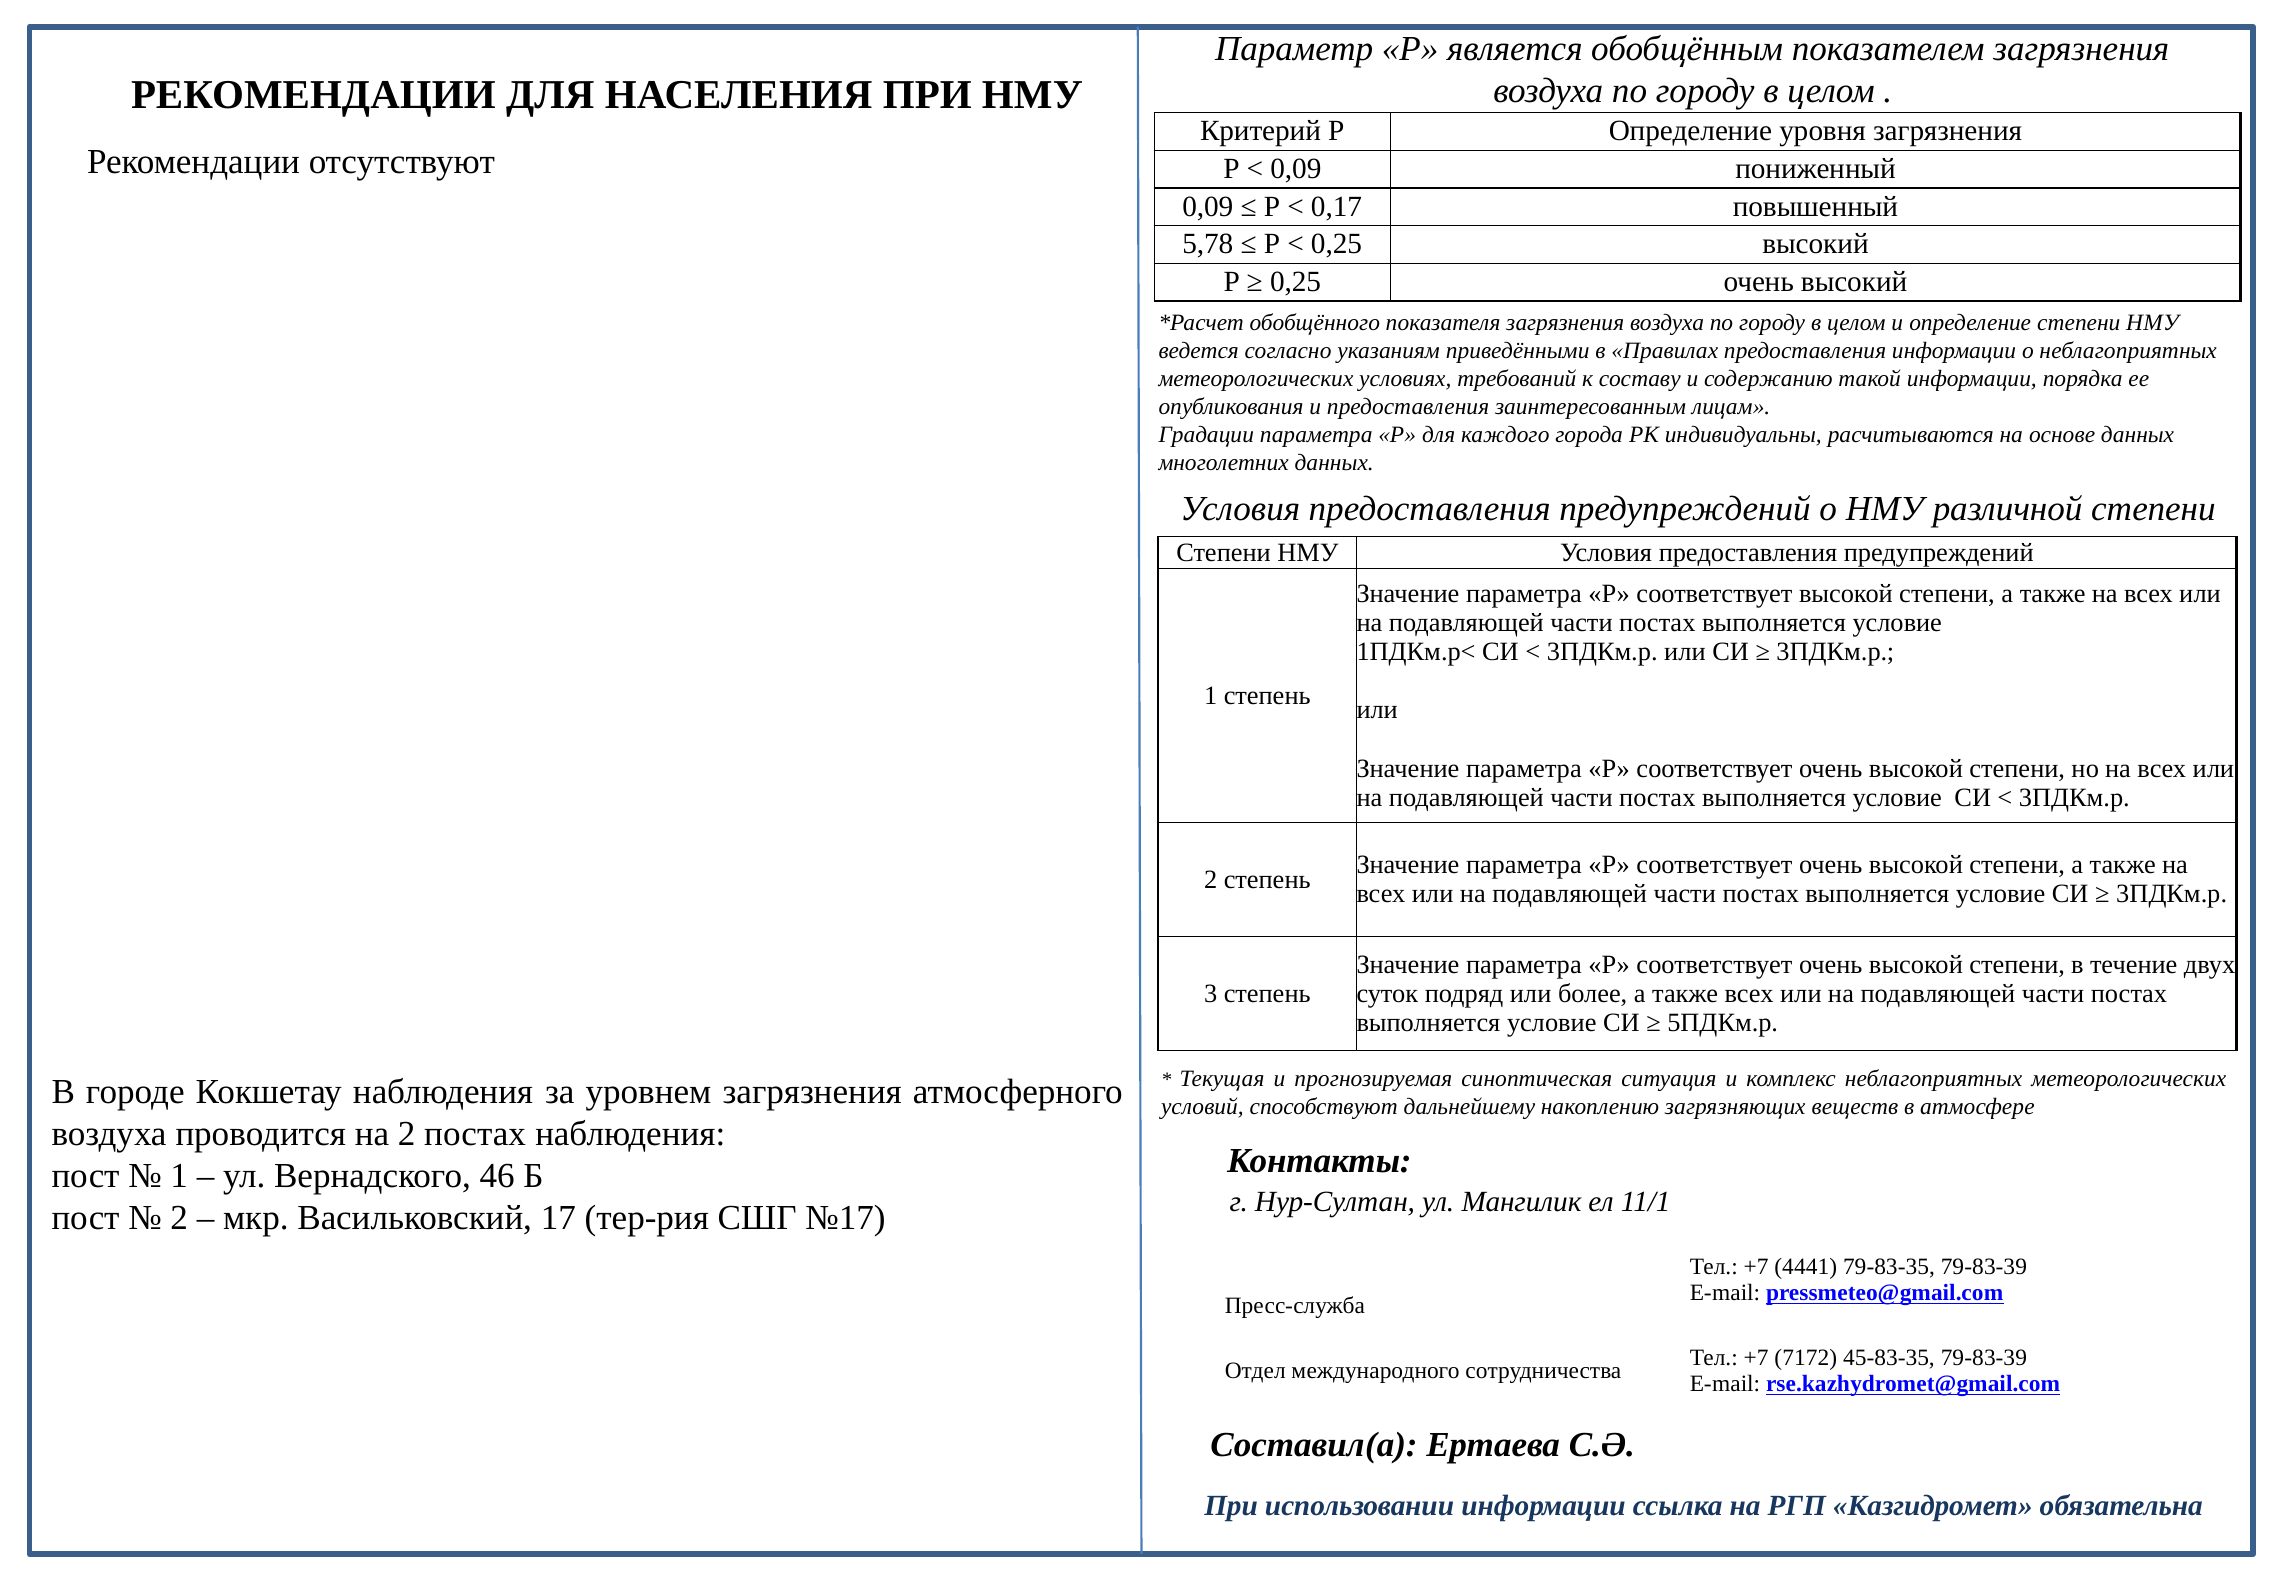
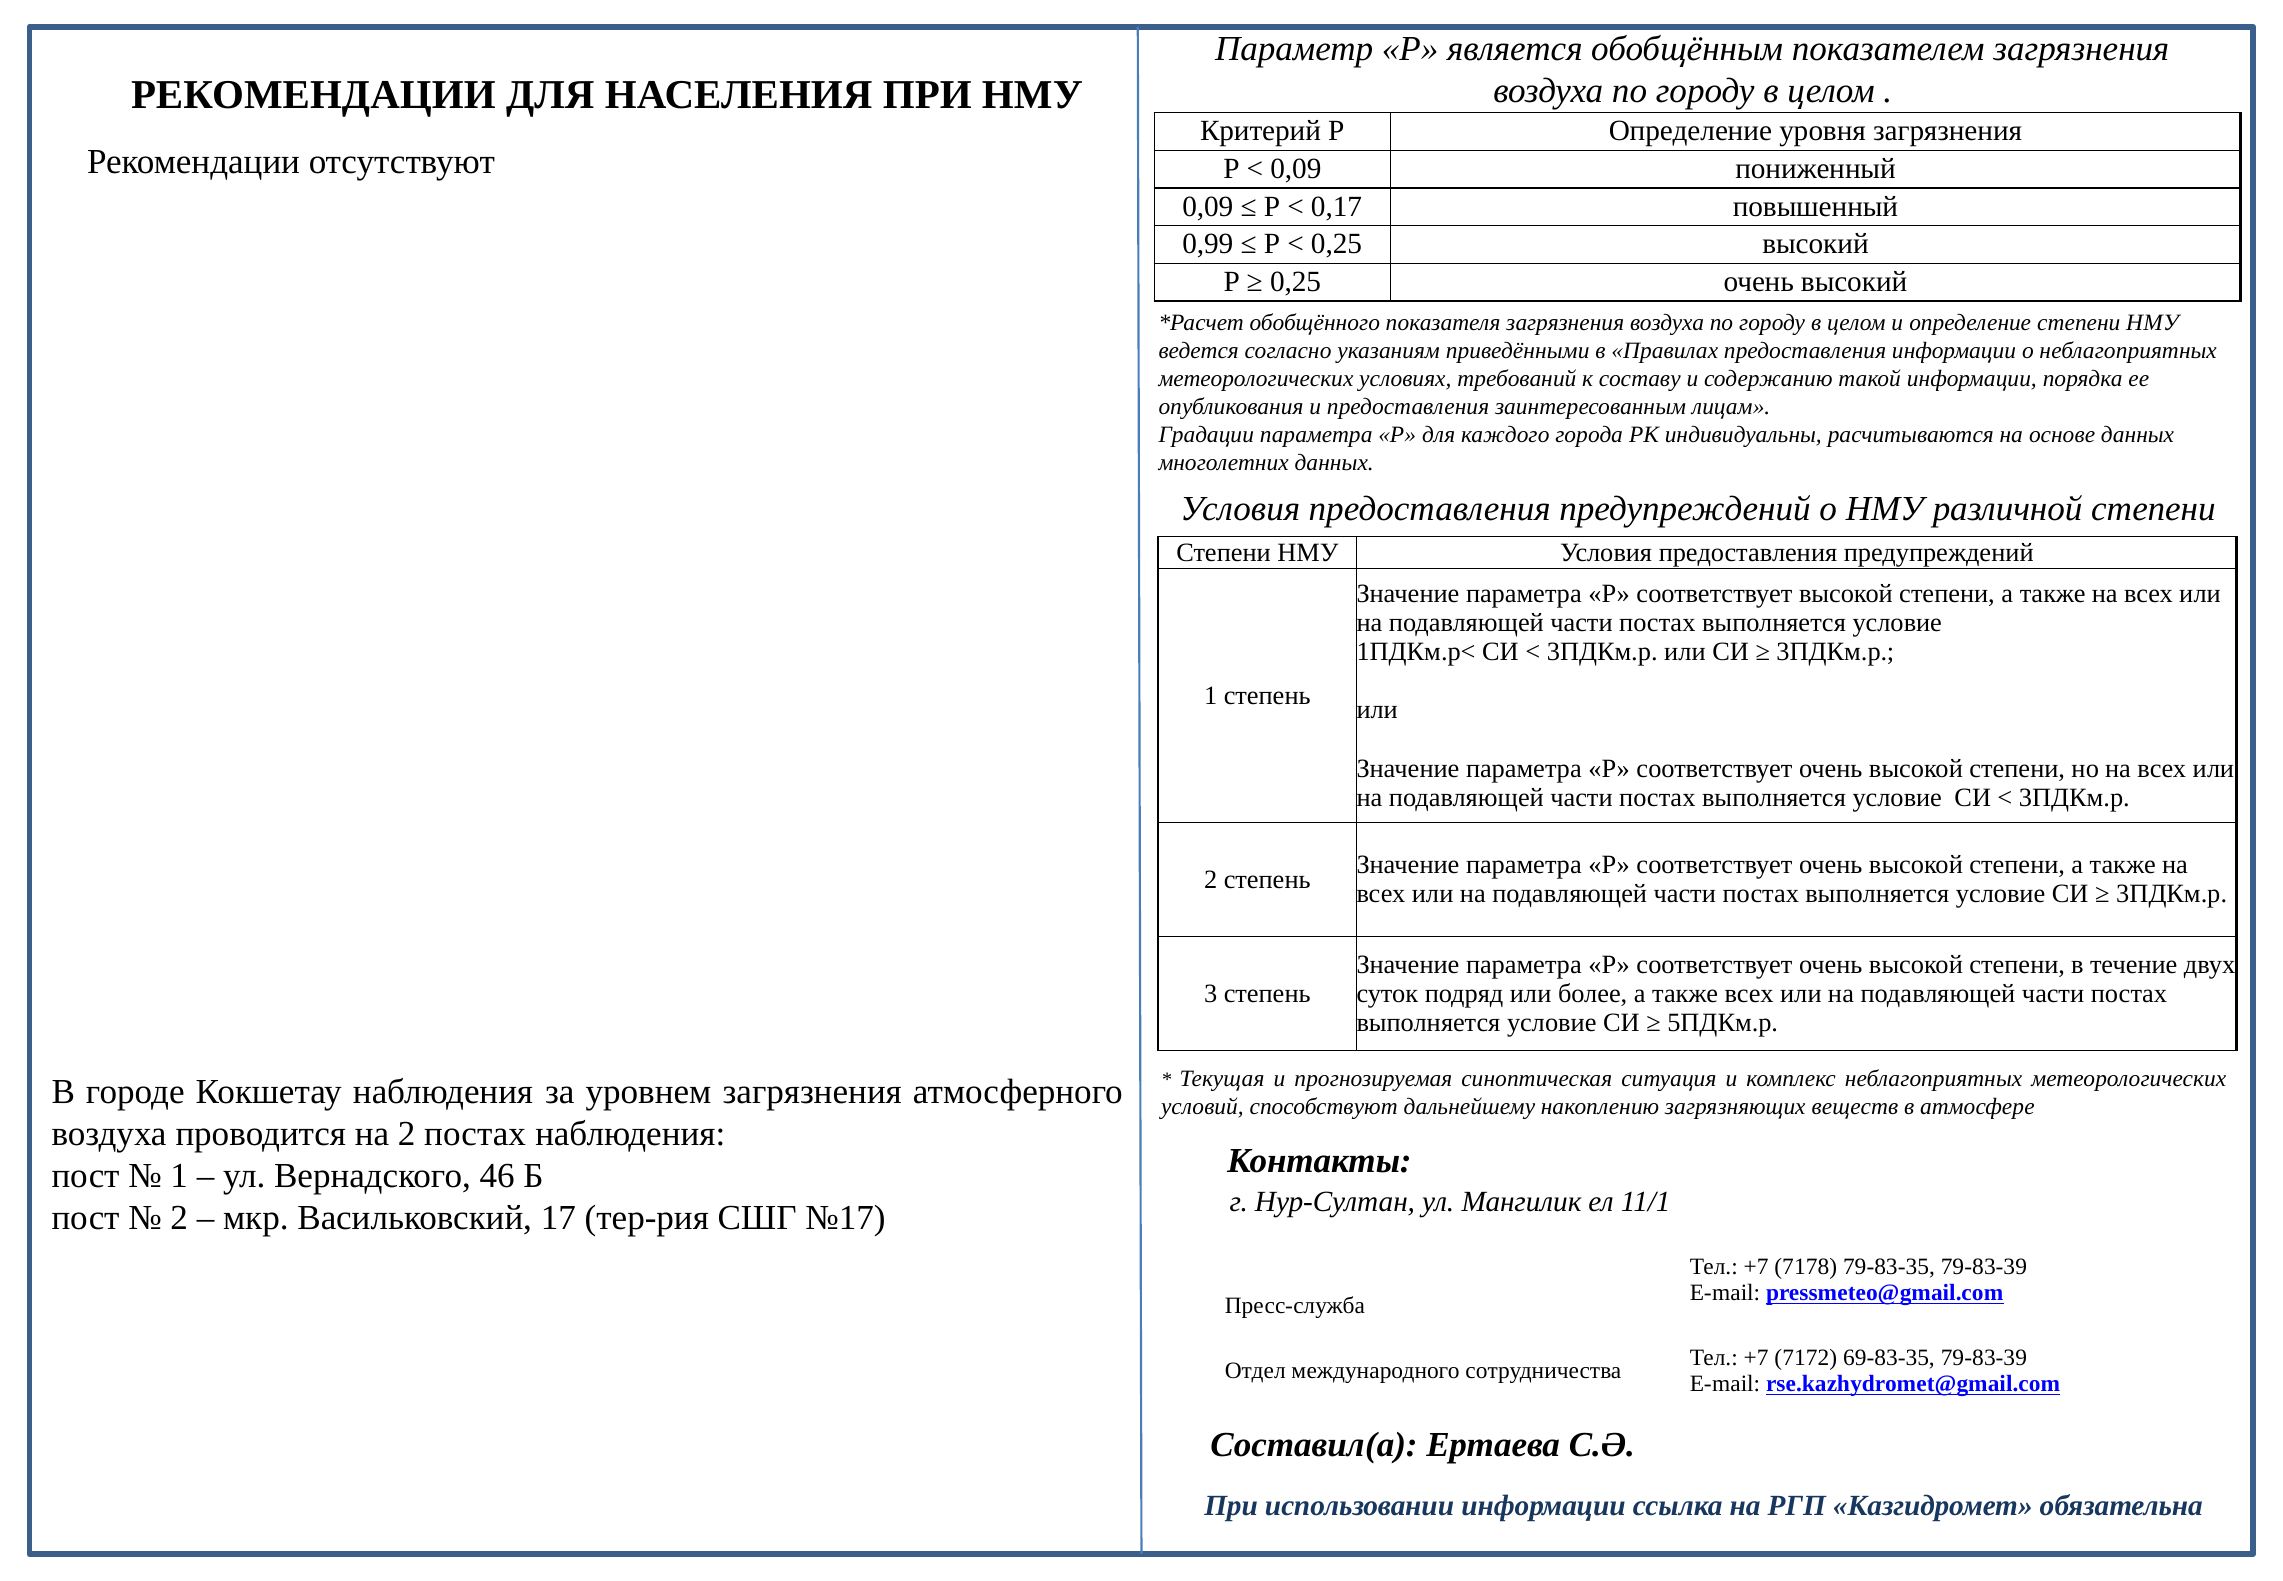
5,78: 5,78 -> 0,99 (1208, 244)
4441: 4441 -> 7178 (1806, 1266)
45-83-35: 45-83-35 -> 69-83-35 (1889, 1358)
